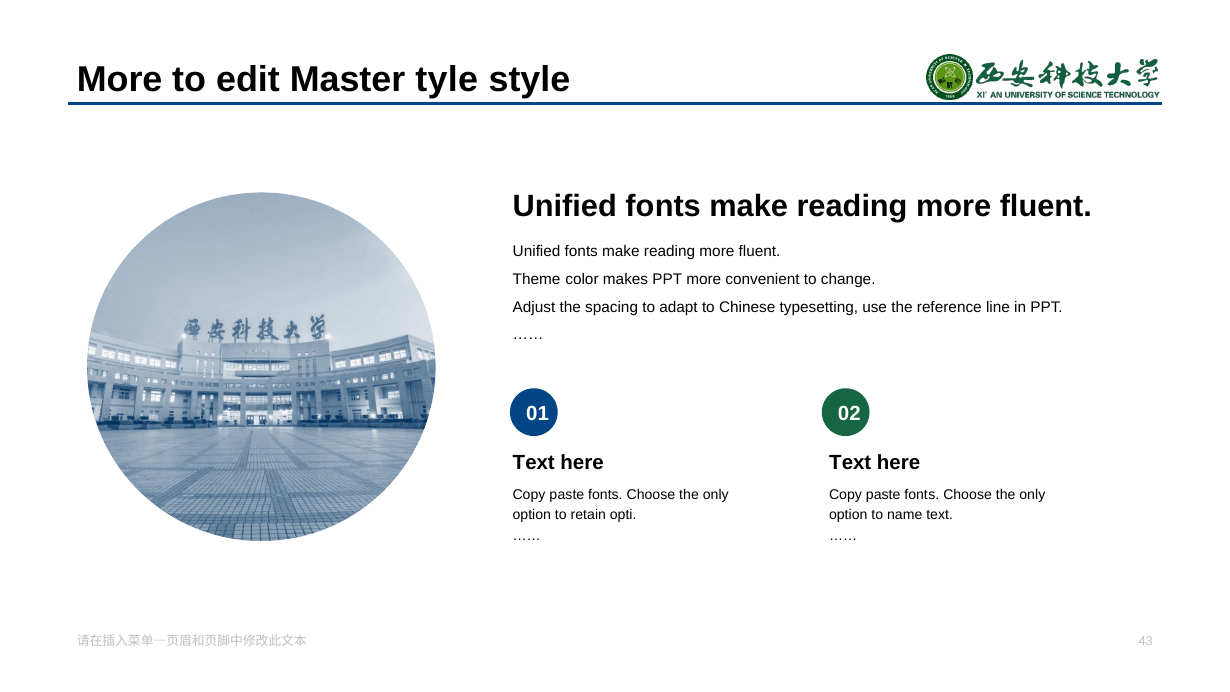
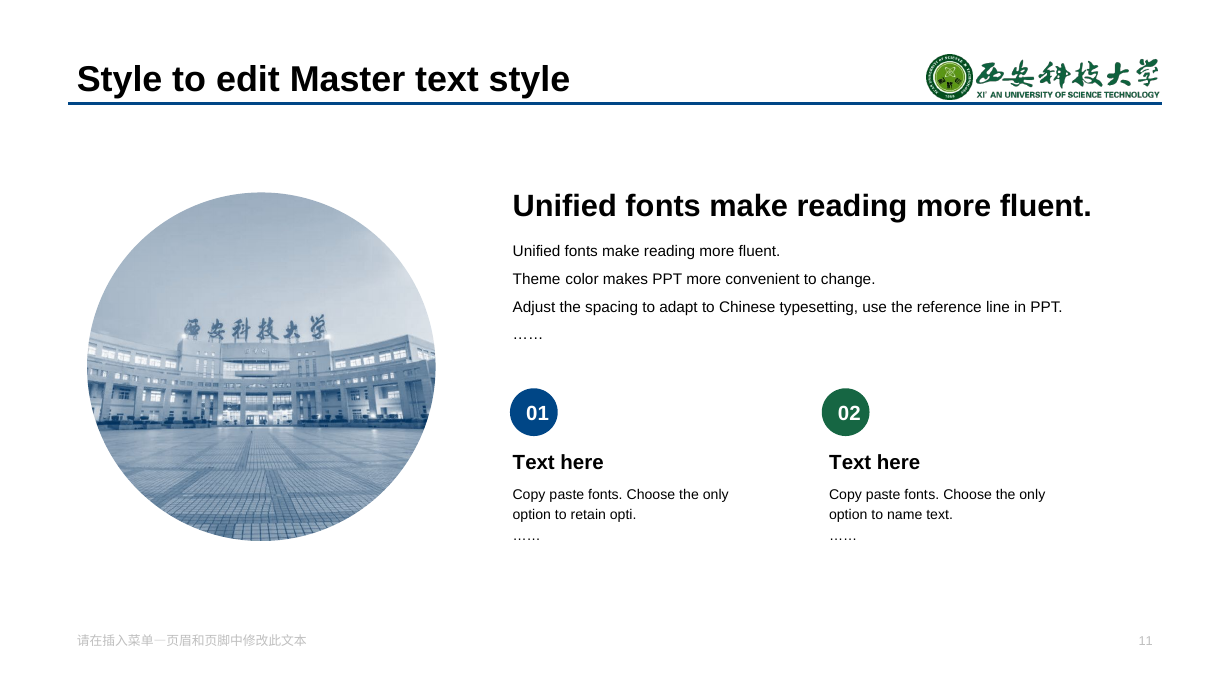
More: More -> Style (120, 80)
Master tyle: tyle -> text (447, 80)
43: 43 -> 11 (1146, 641)
